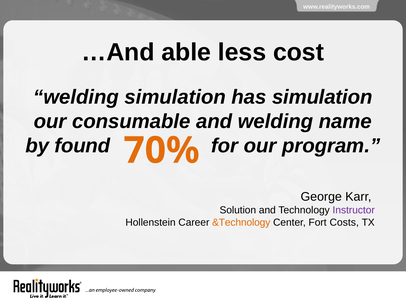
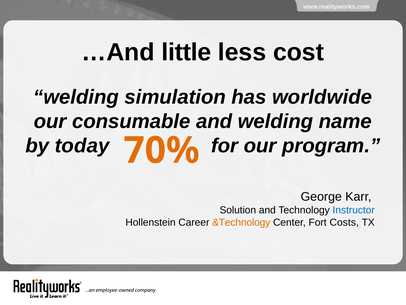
able: able -> little (186, 52)
has simulation: simulation -> worldwide (322, 97)
found: found -> today (82, 146)
Instructor colour: purple -> blue (354, 210)
